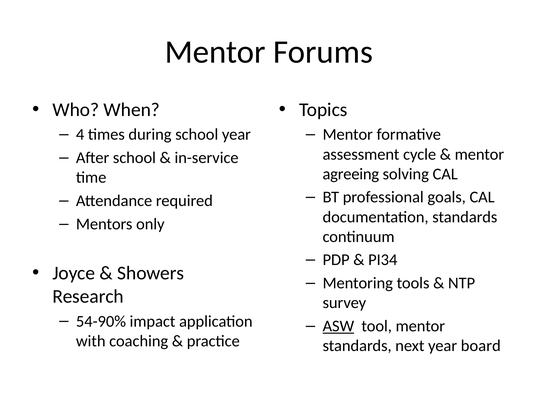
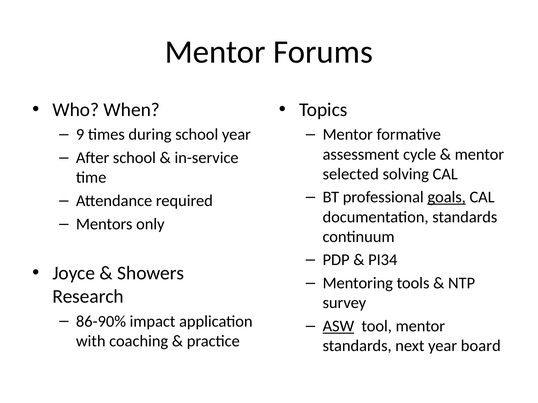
4: 4 -> 9 (80, 135)
agreeing: agreeing -> selected (351, 174)
goals underline: none -> present (447, 197)
54-90%: 54-90% -> 86-90% (101, 322)
